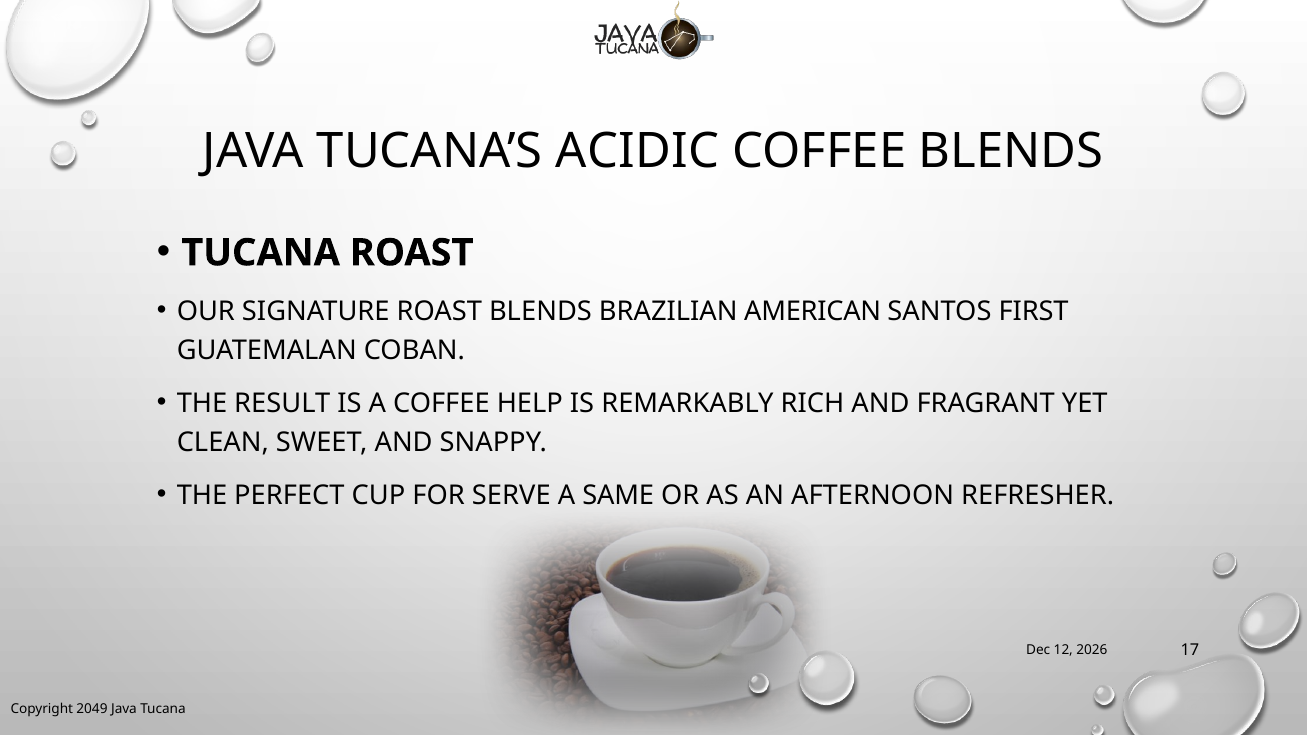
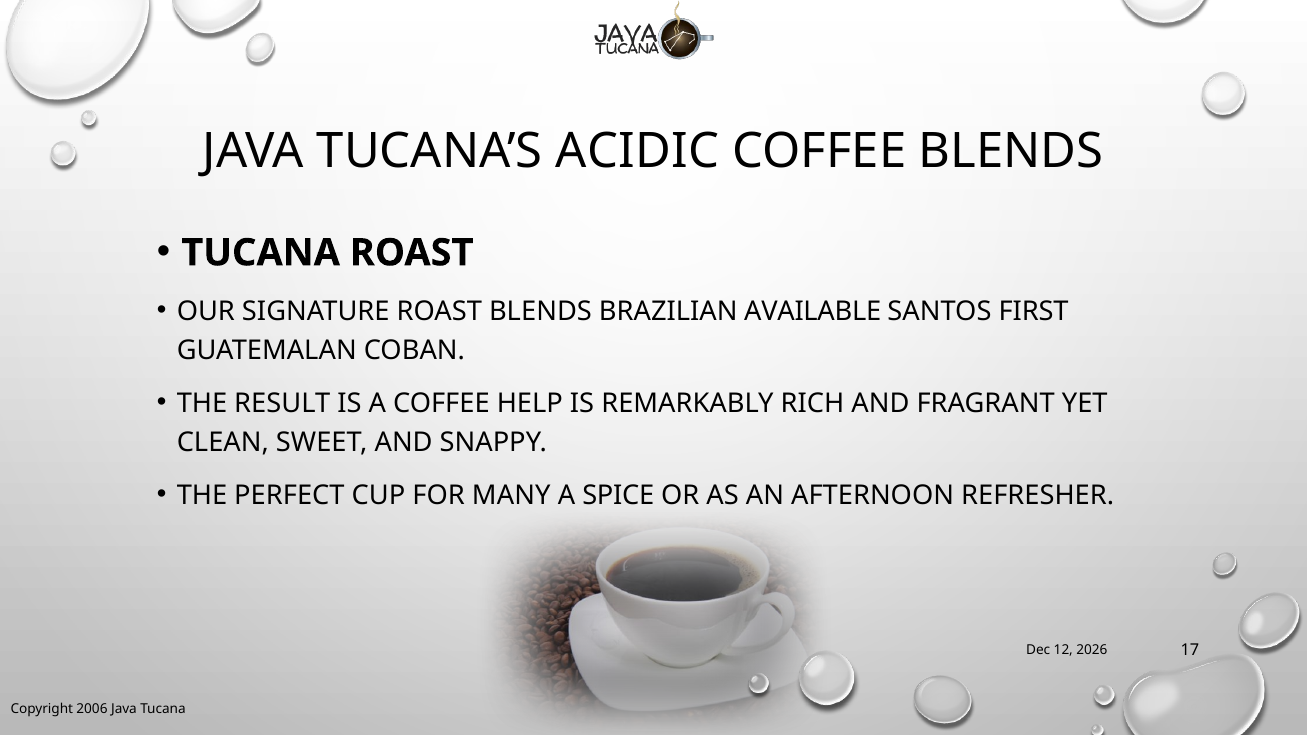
AMERICAN: AMERICAN -> AVAILABLE (813, 311)
SERVE: SERVE -> MANY (511, 496)
SAME: SAME -> SPICE (618, 496)
2049: 2049 -> 2006 (92, 709)
